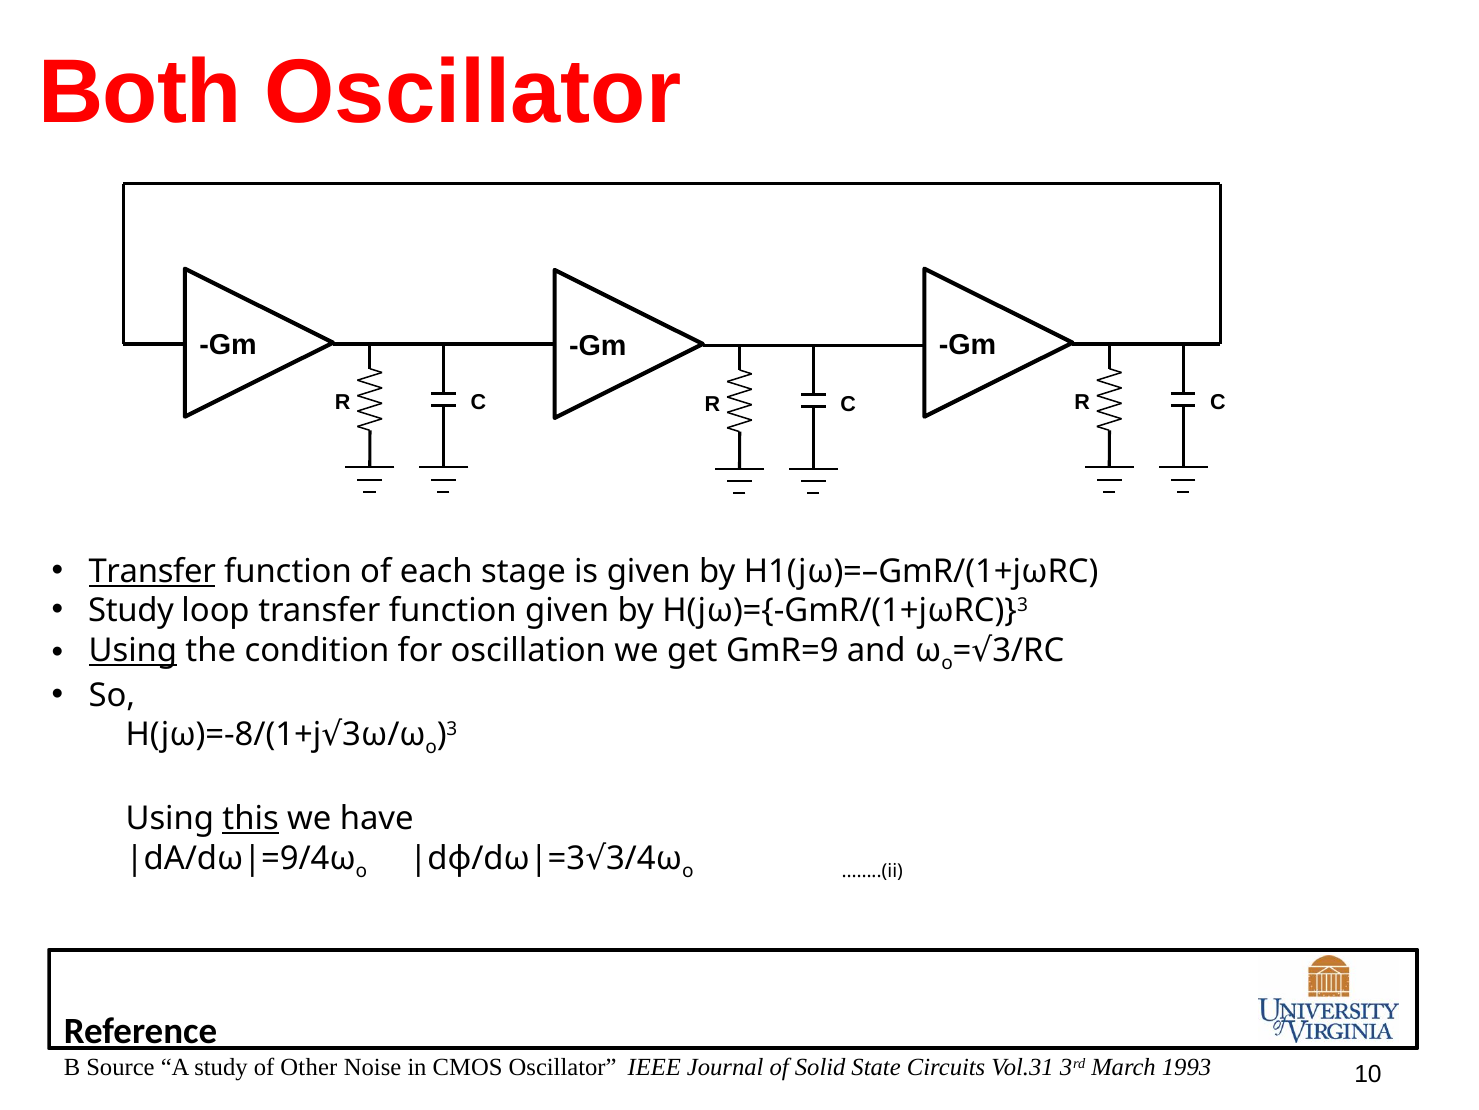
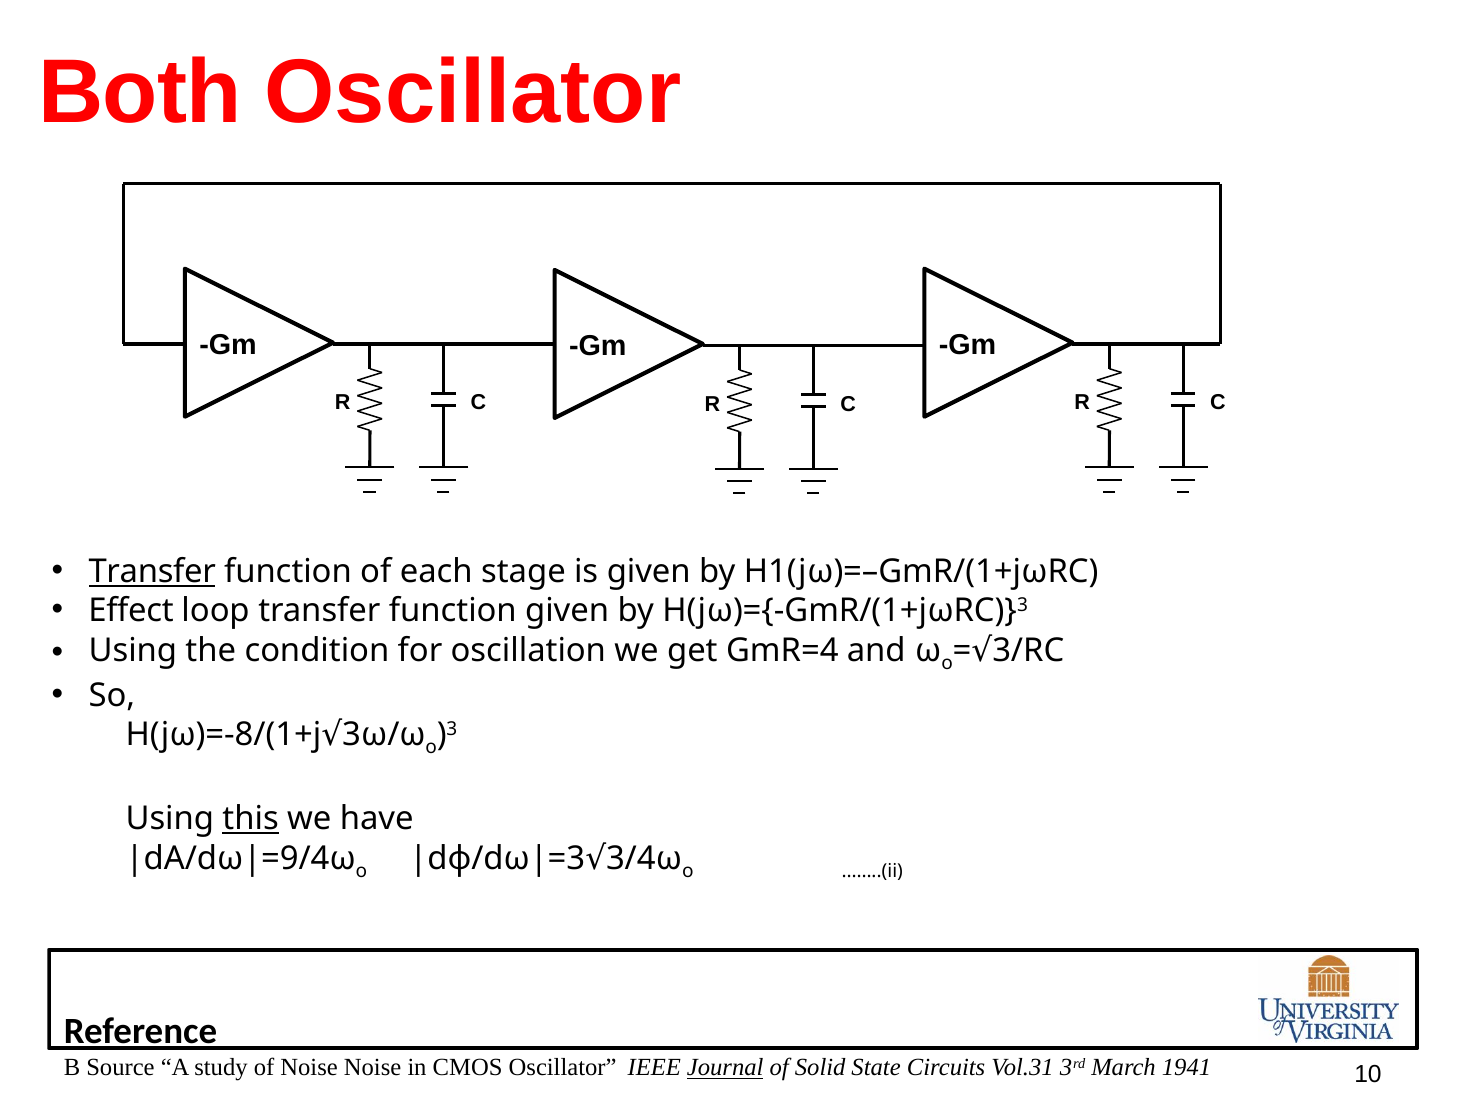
Study: Study -> Effect (131, 611)
Using underline: present -> none (133, 650)
GmR=9: GmR=9 -> GmR=4 (782, 650)
of Other: Other -> Noise (309, 1067)
Journal underline: none -> present (725, 1067)
1993: 1993 -> 1941 (1187, 1067)
